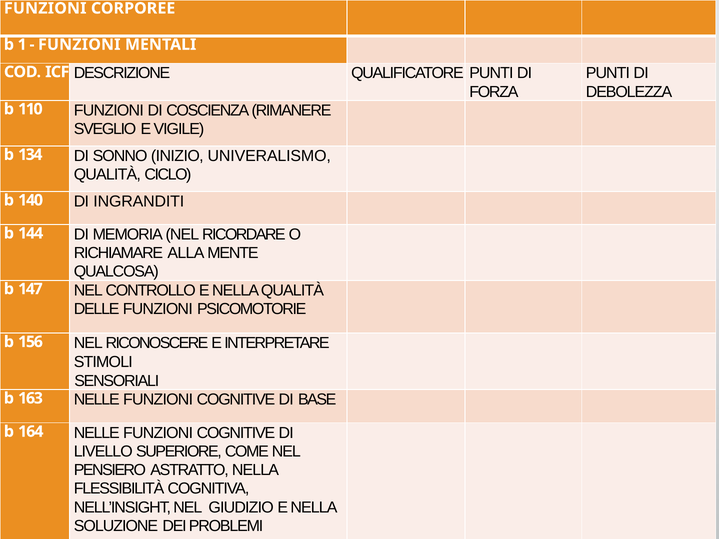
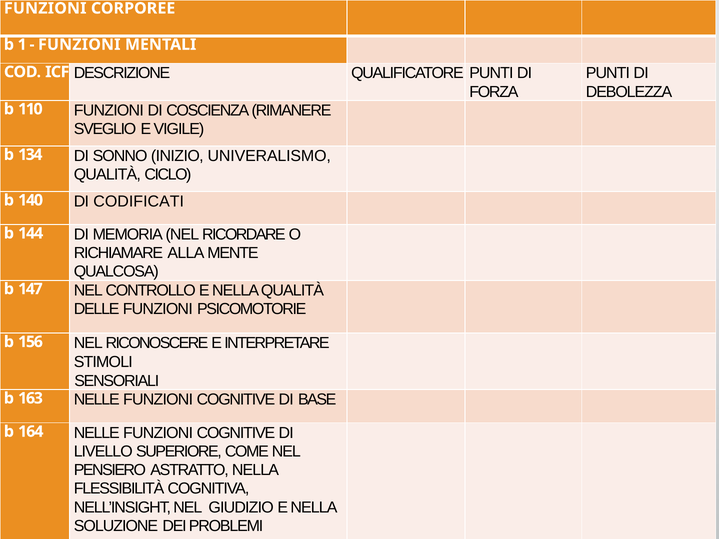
INGRANDITI: INGRANDITI -> CODIFICATI (139, 202)
